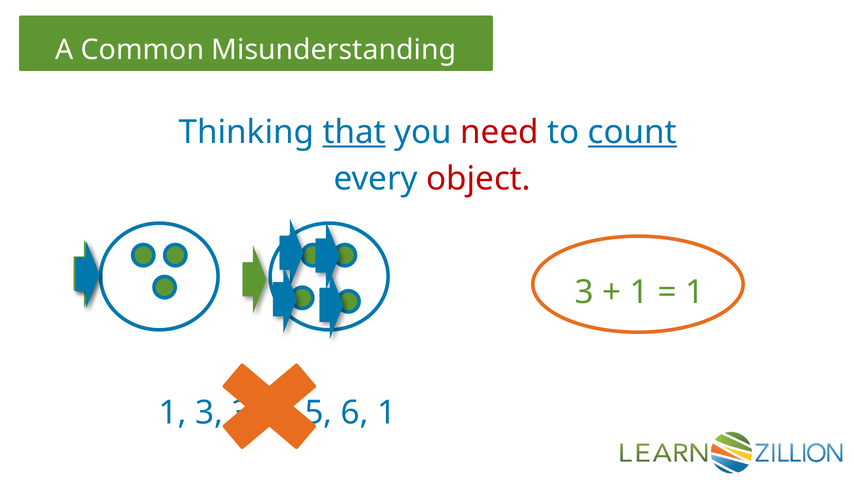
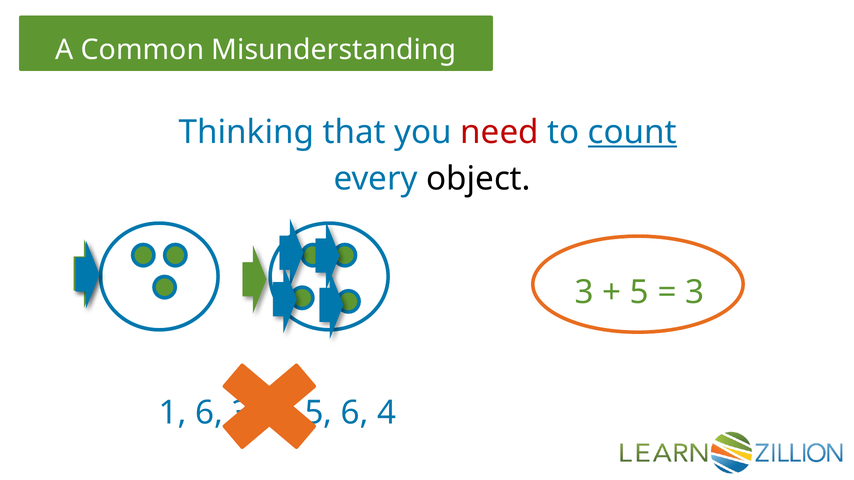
that underline: present -> none (354, 132)
object colour: red -> black (479, 179)
1: 1 -> 5 (639, 293)
1: 1 -> 3 (695, 293)
3: 3 -> 6 (209, 413)
6 1: 1 -> 4 (387, 413)
